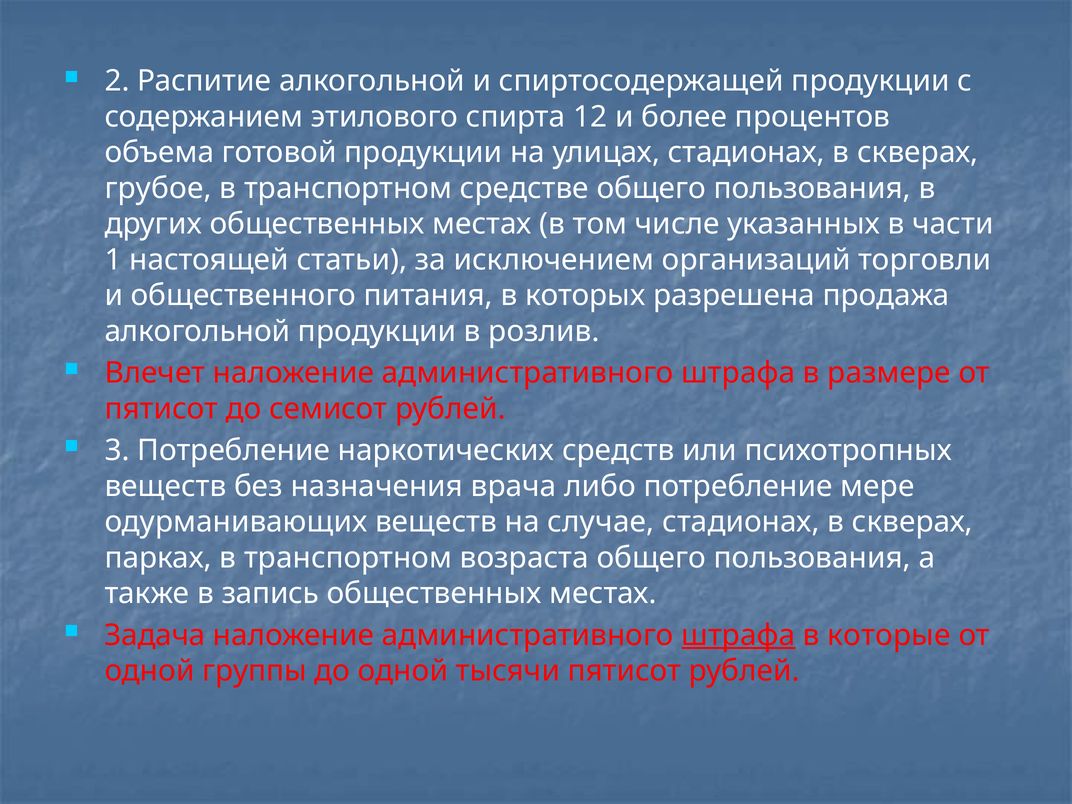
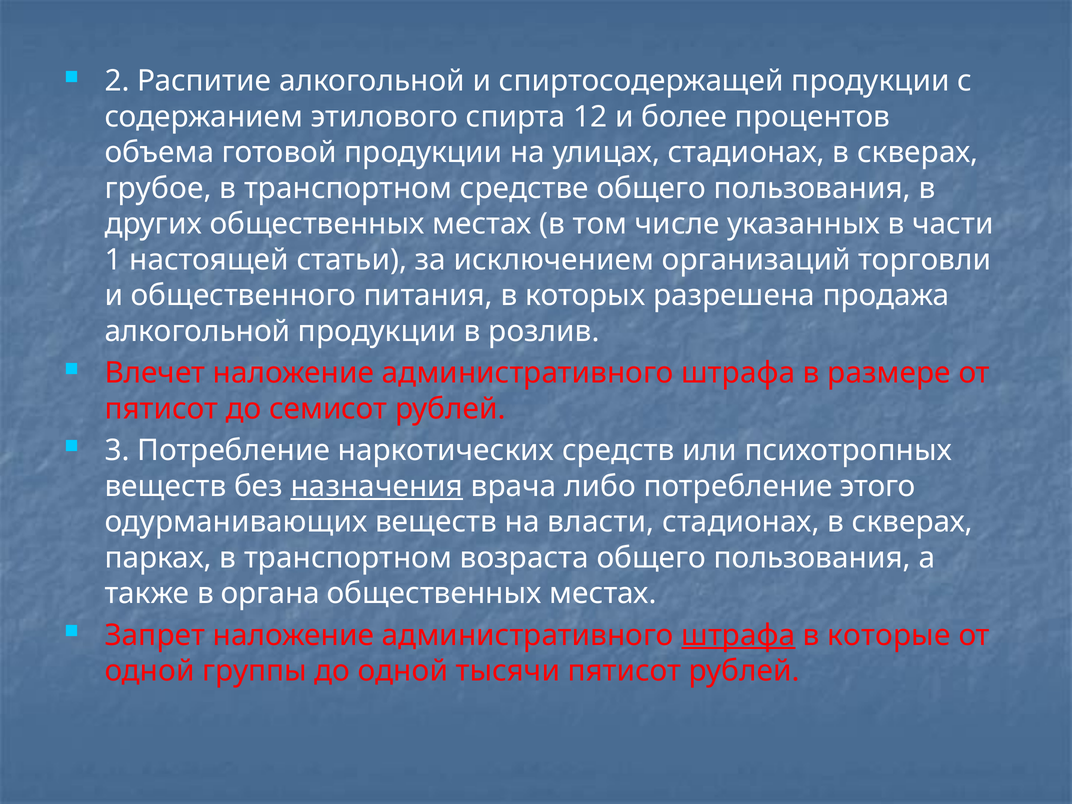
назначения underline: none -> present (377, 486)
мере: мере -> этого (878, 486)
случае: случае -> власти (601, 522)
запись: запись -> органа (270, 594)
Задача: Задача -> Запрет (155, 635)
